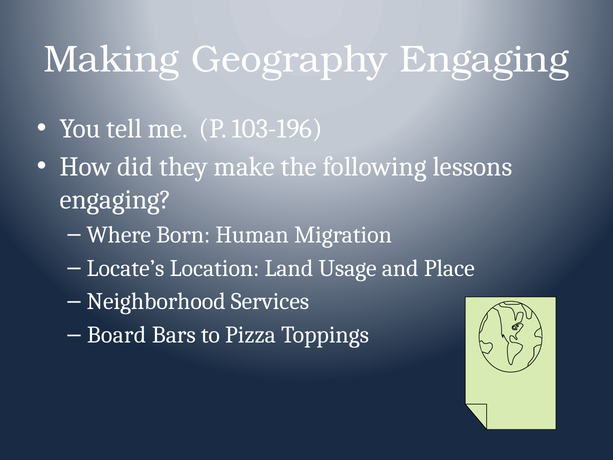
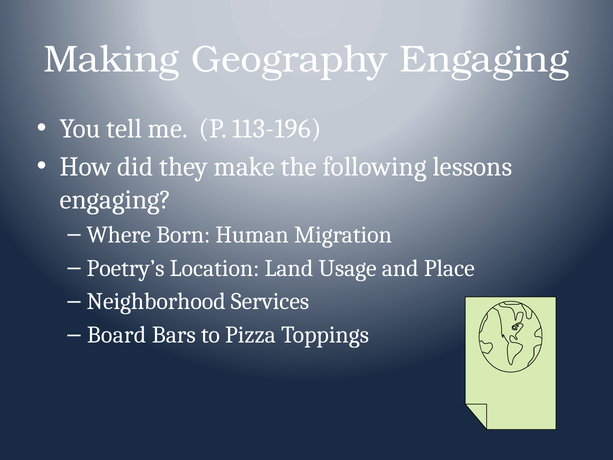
103-196: 103-196 -> 113-196 (277, 129)
Locate’s: Locate’s -> Poetry’s (126, 268)
